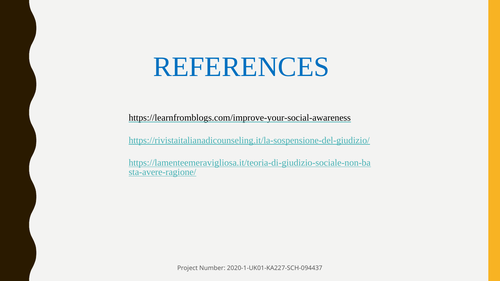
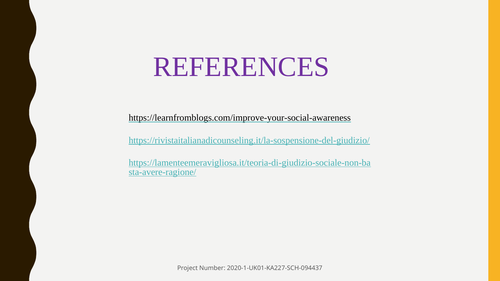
REFERENCES colour: blue -> purple (241, 67)
